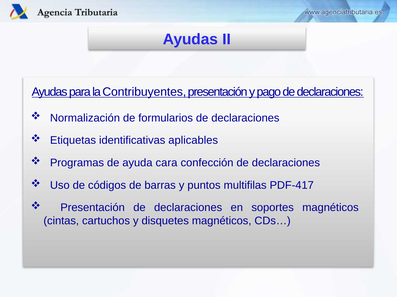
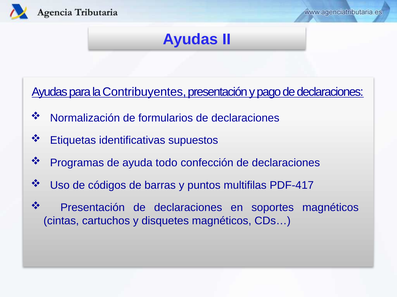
aplicables: aplicables -> supuestos (193, 141)
cara: cara -> todo (167, 163)
